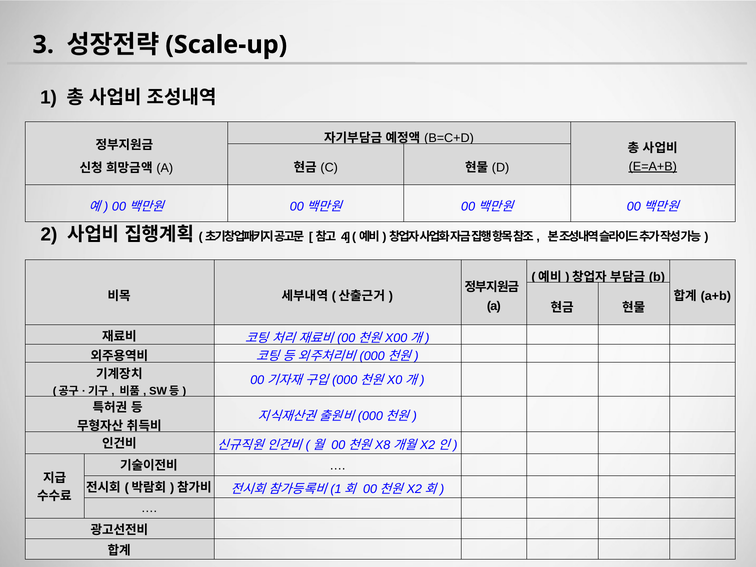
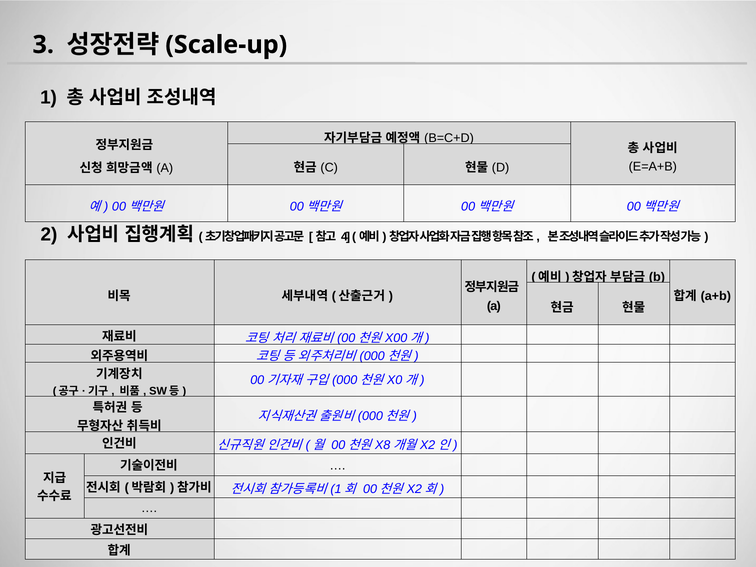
E=A+B underline: present -> none (653, 166)
